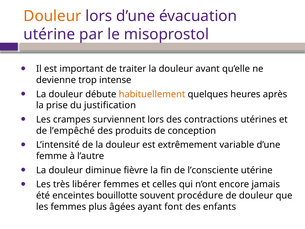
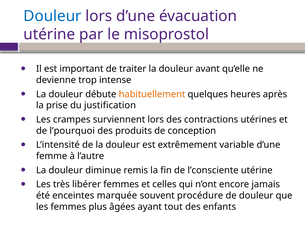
Douleur colour: orange -> blue (52, 16)
l’empêché: l’empêché -> l’pourquoi (72, 131)
fièvre: fièvre -> remis (136, 170)
bouillotte: bouillotte -> marquée (117, 195)
font: font -> tout (173, 207)
